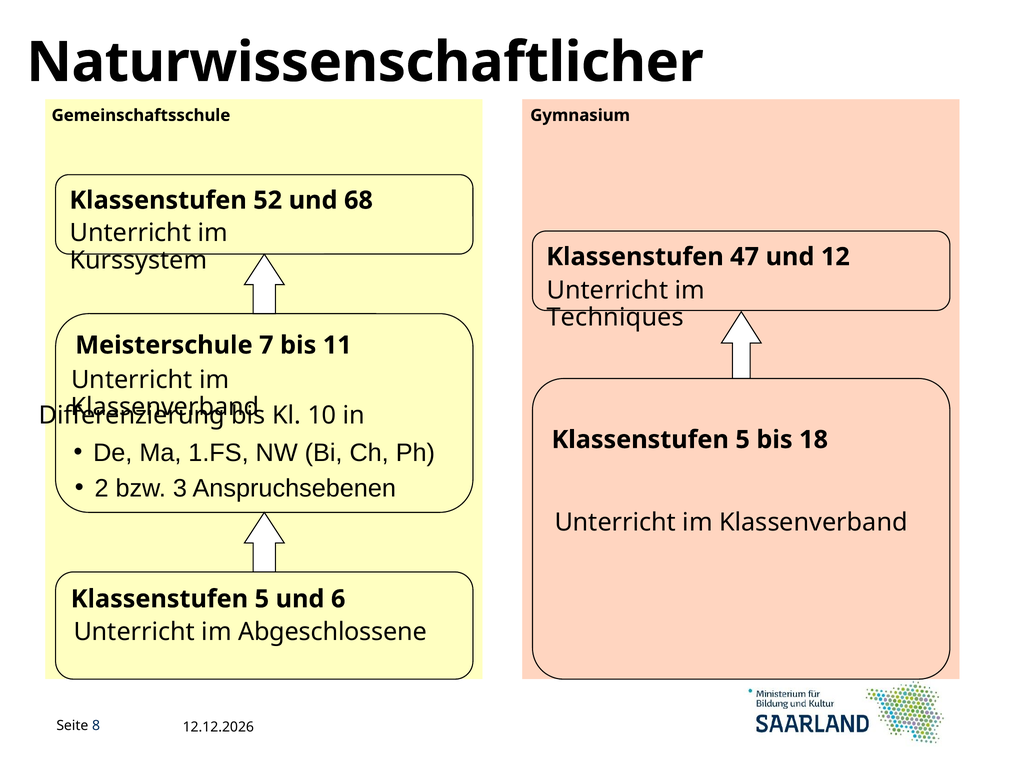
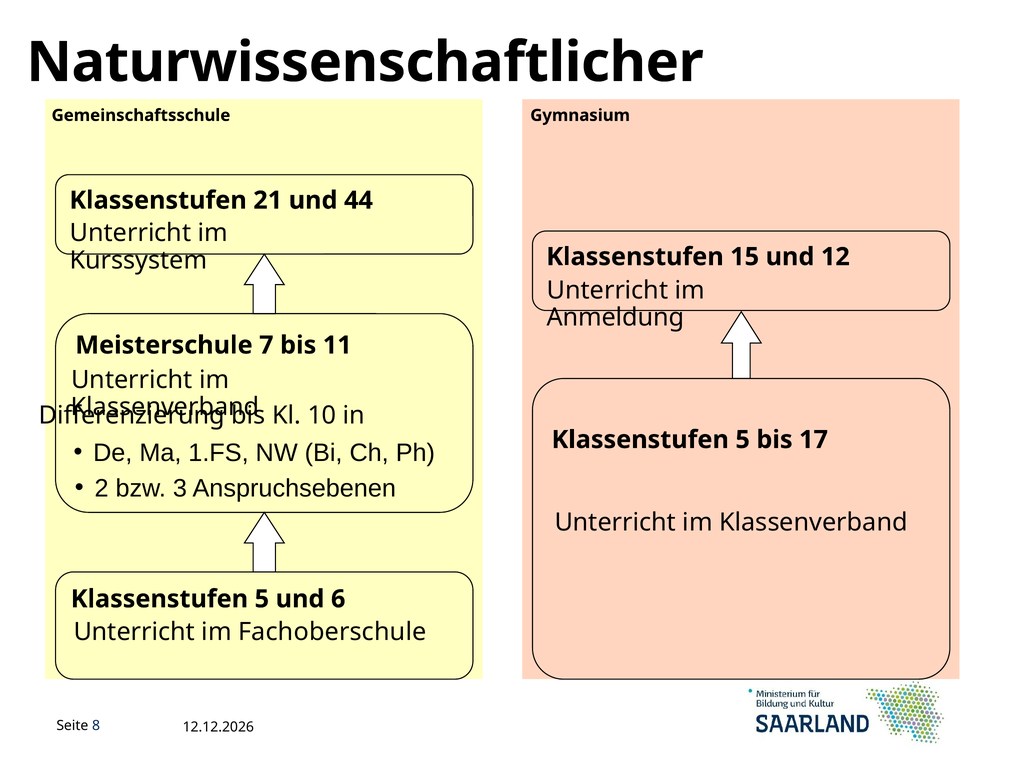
52: 52 -> 21 (268, 201)
68: 68 -> 44 (358, 201)
47: 47 -> 15 (745, 257)
Techniques: Techniques -> Anmeldung (615, 318)
18: 18 -> 17 (814, 440)
Abgeschlossene: Abgeschlossene -> Fachoberschule (332, 632)
